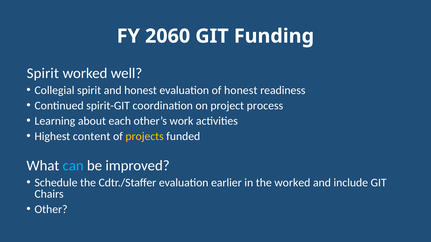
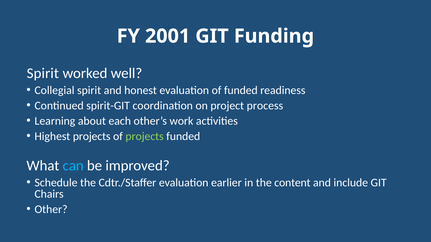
2060: 2060 -> 2001 (168, 36)
of honest: honest -> funded (241, 90)
Highest content: content -> projects (92, 137)
projects colour: yellow -> light green (145, 137)
the worked: worked -> content (292, 183)
